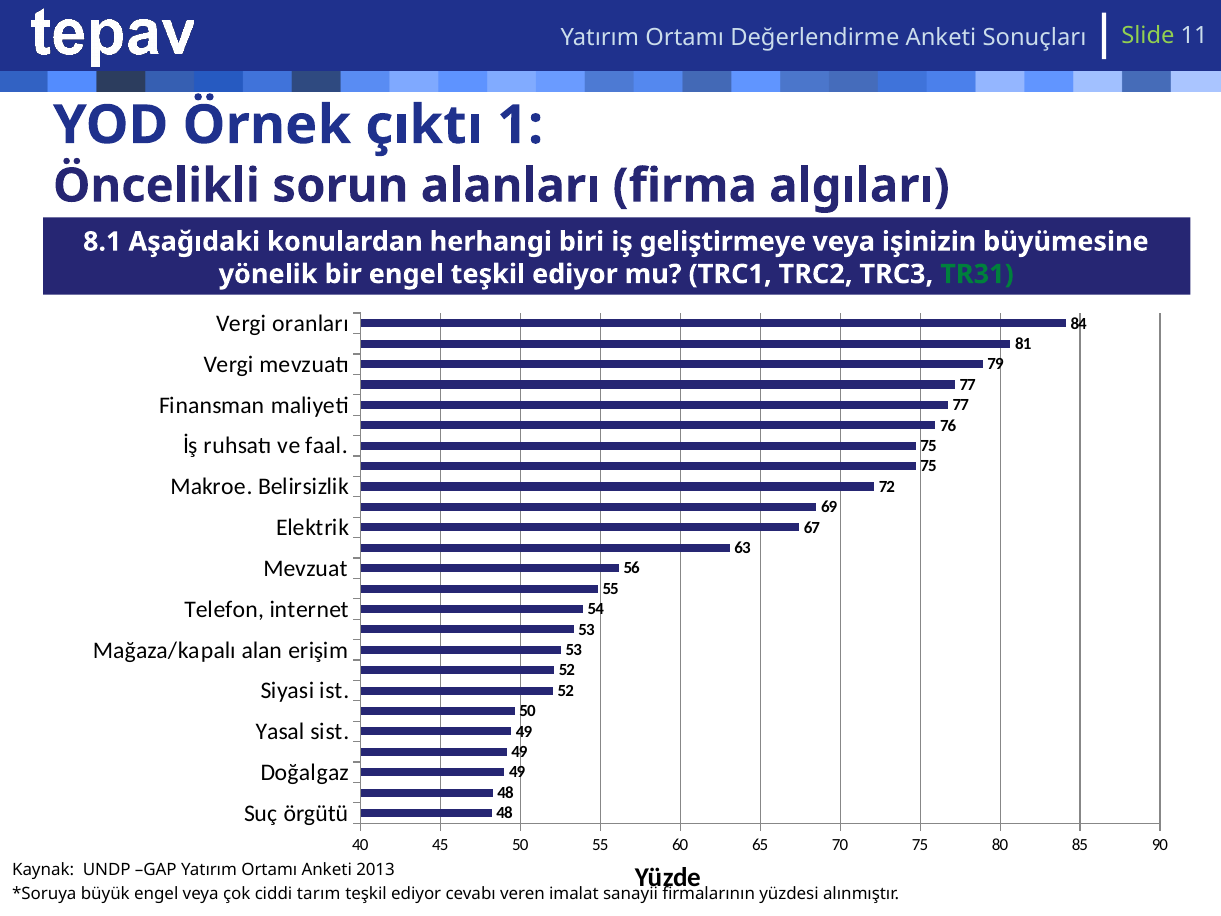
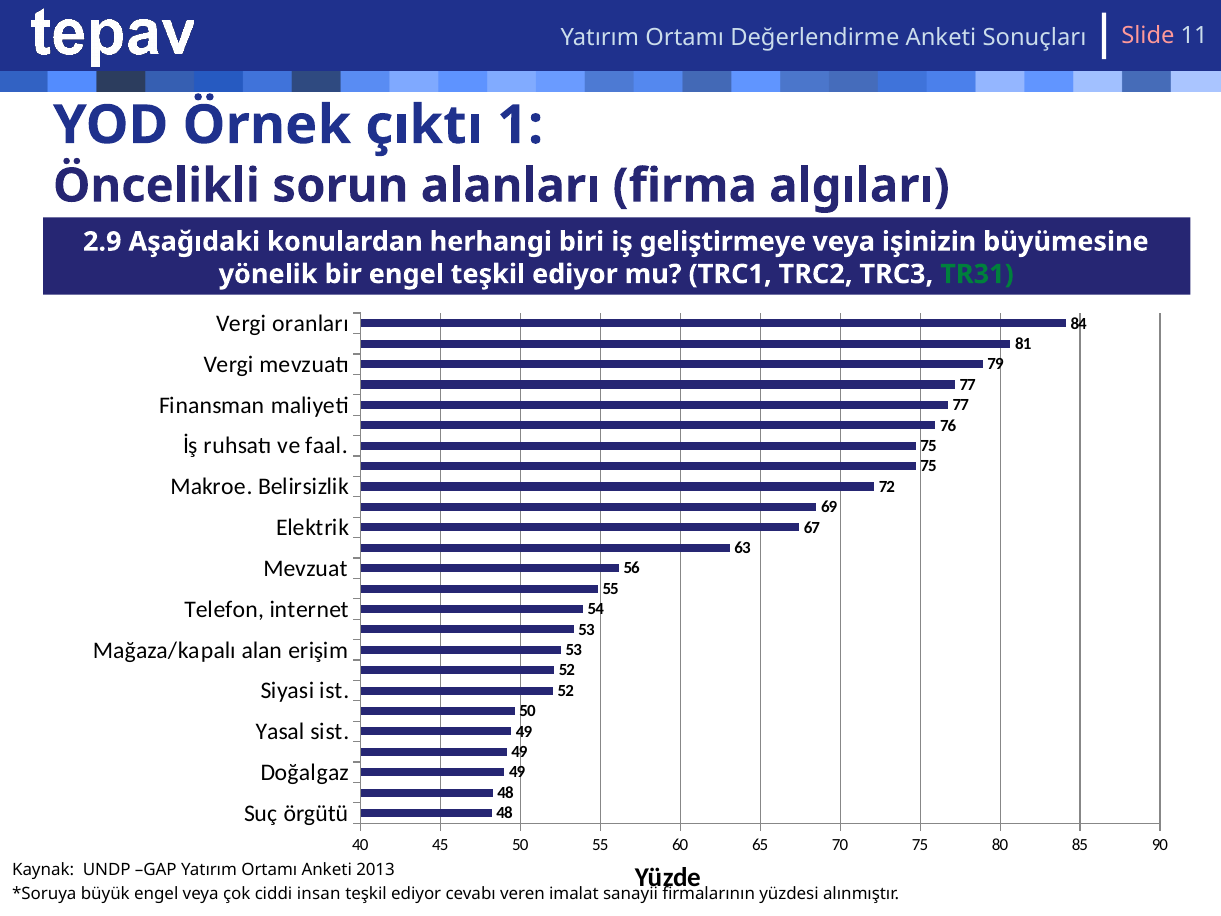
Slide colour: light green -> pink (1148, 36)
8.1: 8.1 -> 2.9 (102, 242)
tarım: tarım -> insan (319, 893)
